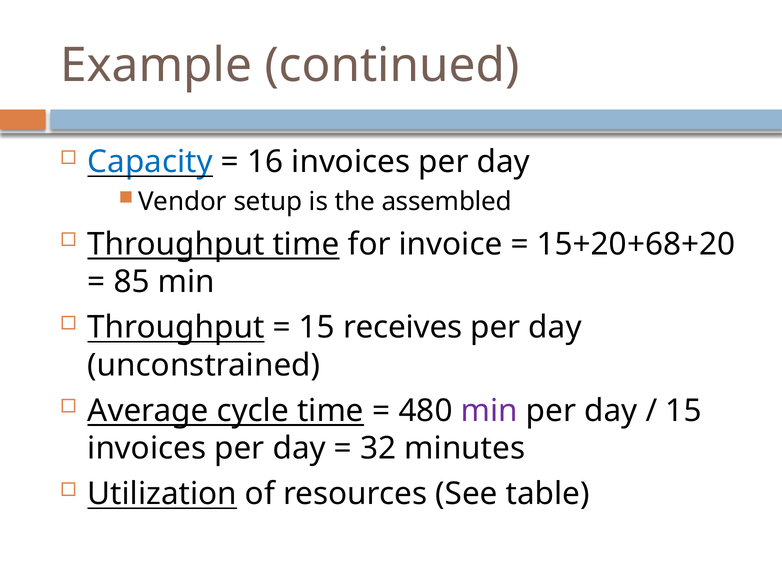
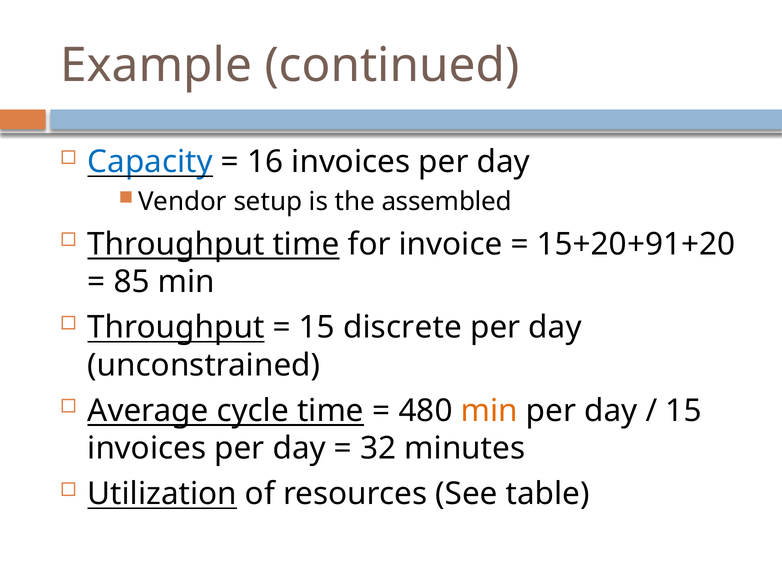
15+20+68+20: 15+20+68+20 -> 15+20+91+20 (636, 244)
receives: receives -> discrete (402, 327)
min colour: purple -> orange (489, 410)
